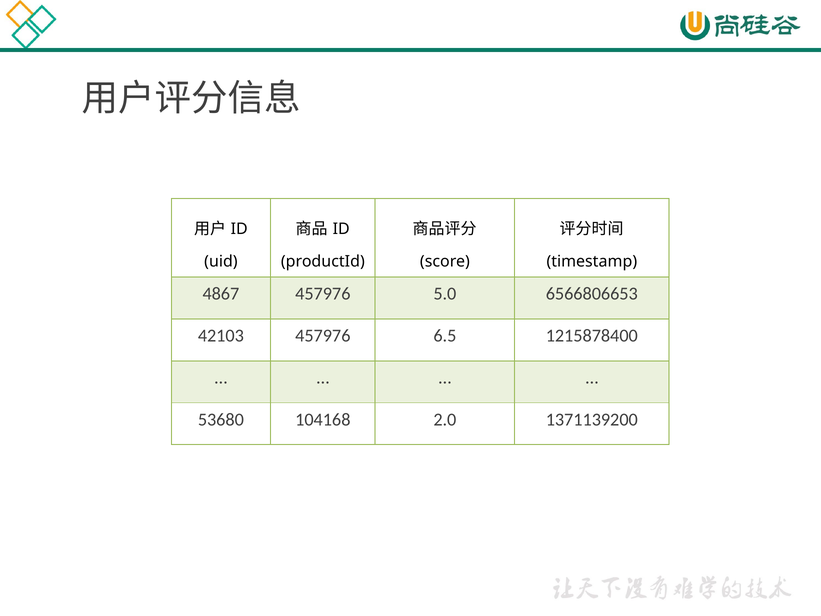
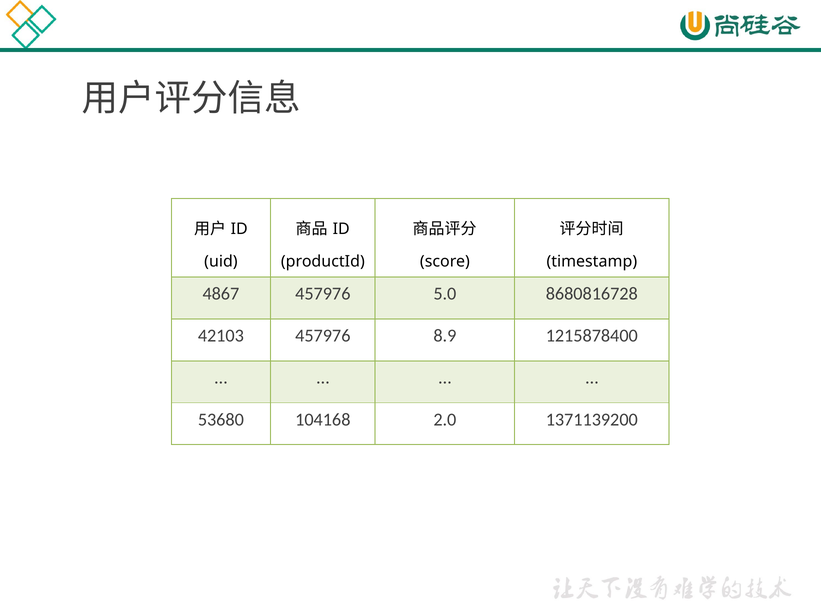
6566806653: 6566806653 -> 8680816728 (592, 294)
6.5: 6.5 -> 8.9 (445, 336)
